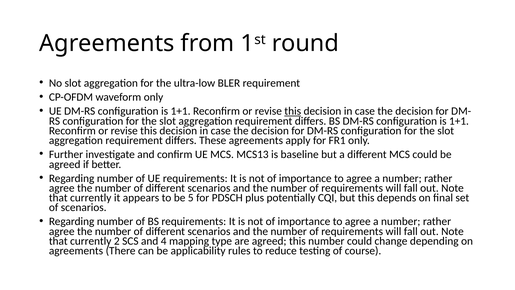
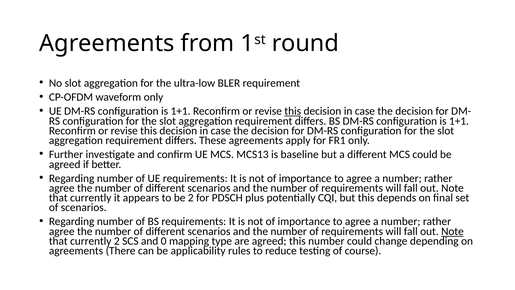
be 5: 5 -> 2 (191, 198)
Note underline: none -> present (452, 231)
4: 4 -> 0 (164, 241)
